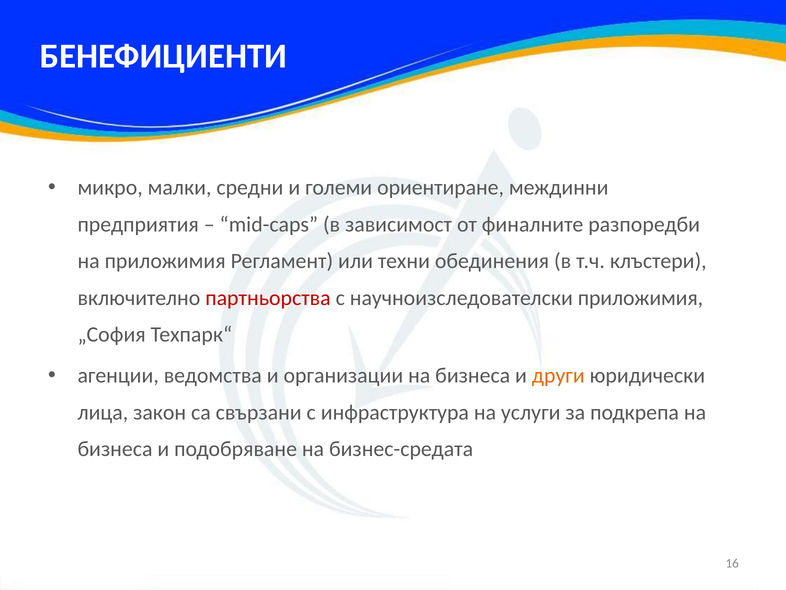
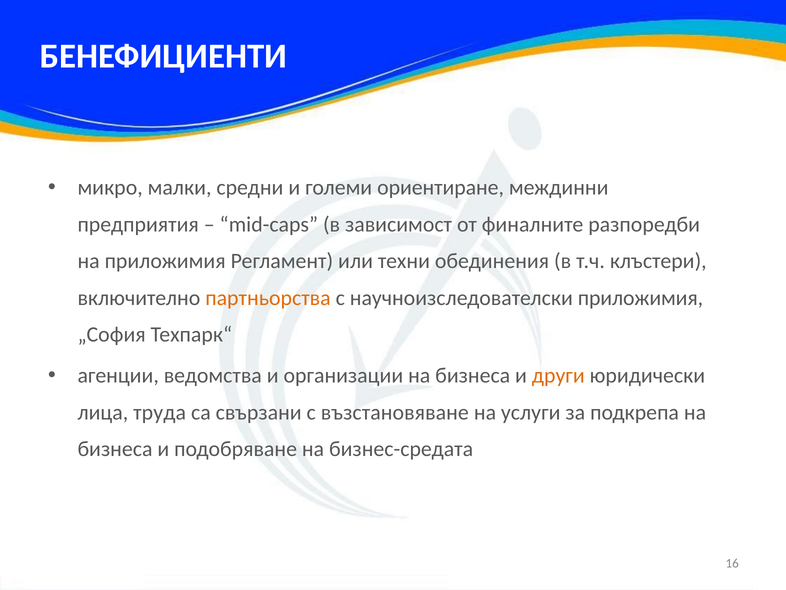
партньорства colour: red -> orange (268, 298)
закон: закон -> труда (160, 412)
инфраструктура: инфраструктура -> възстановяване (395, 412)
